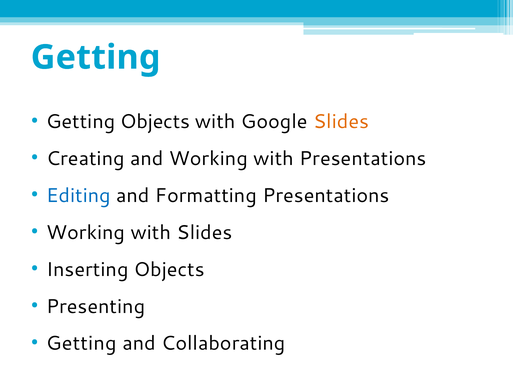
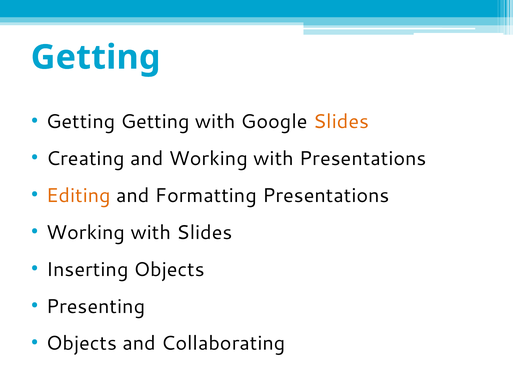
Getting Objects: Objects -> Getting (155, 122)
Editing colour: blue -> orange (78, 196)
Getting: Getting -> Objects (82, 344)
